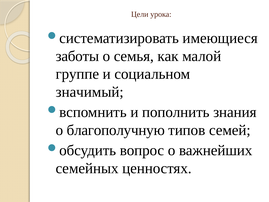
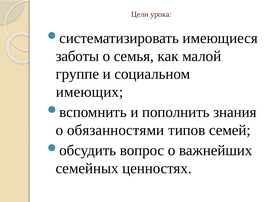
значимый: значимый -> имеющих (90, 92)
благополучную: благополучную -> обязанностями (116, 130)
